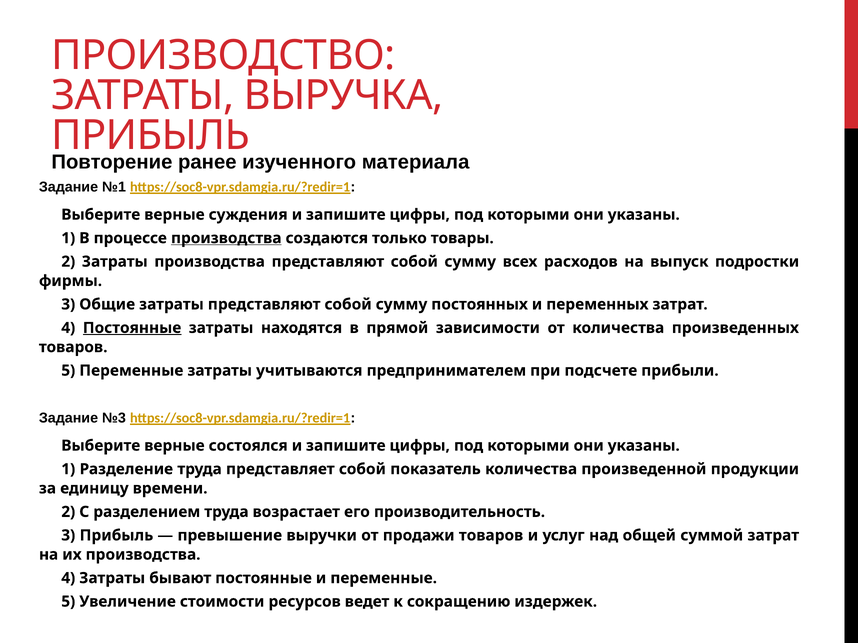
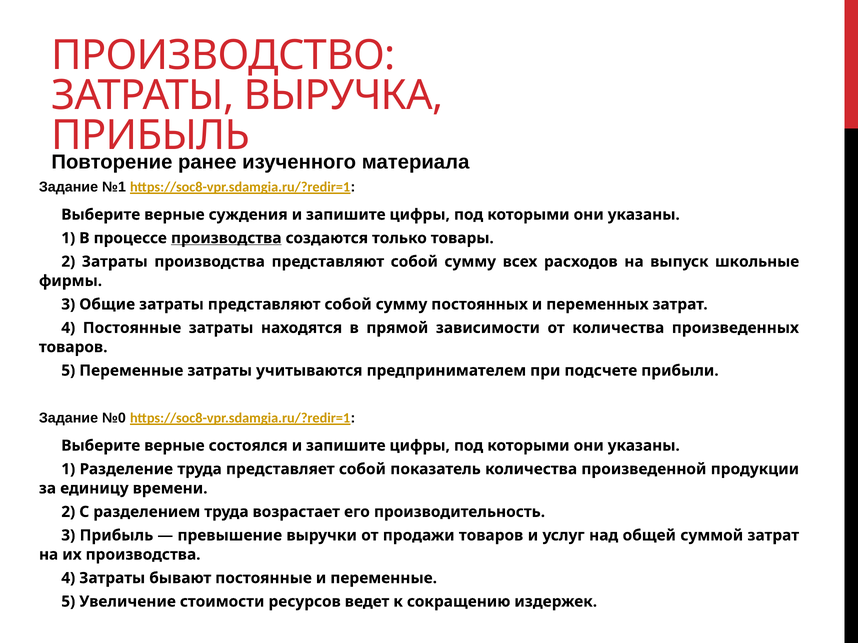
подростки: подростки -> школьные (757, 262)
Постоянные underline: present -> none (132, 328)
№3: №3 -> №0 (114, 418)
